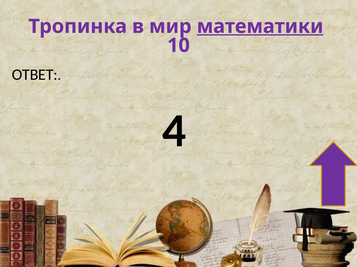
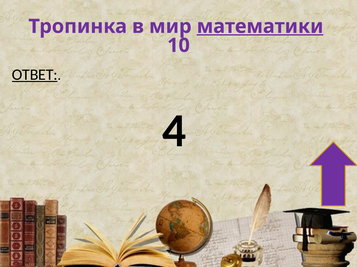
ОТВЕТ underline: none -> present (35, 75)
